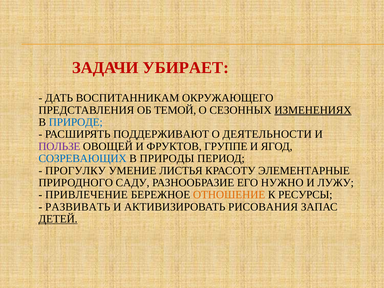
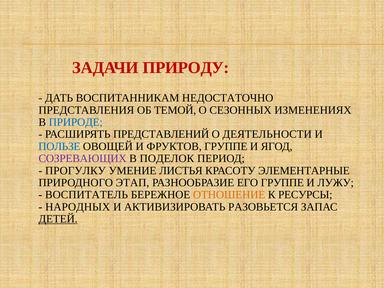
УБИРАЕТ: УБИРАЕТ -> ПРИРОДУ (186, 68)
ОКРУЖАЮЩЕГО: ОКРУЖАЮЩЕГО -> НЕДОСТАТОЧНО (228, 98)
ИЗМЕНЕНИЯХ underline: present -> none (313, 110)
ПОДДЕРЖИВАЮТ: ПОДДЕРЖИВАЮТ -> ПРЕДСТАВЛЕНИЙ (161, 134)
ПОЛЬЗЕ colour: purple -> blue (59, 146)
СОЗРЕВАЮЩИХ colour: blue -> purple (83, 158)
ПРИРОДЫ: ПРИРОДЫ -> ПОДЕЛОК (167, 158)
САДУ: САДУ -> ЭТАП (132, 183)
ЕГО НУЖНО: НУЖНО -> ГРУППЕ (282, 183)
ПРИВЛЕЧЕНИЕ: ПРИВЛЕЧЕНИЕ -> ВОСПИТАТЕЛЬ (87, 195)
РАЗВИВАТЬ: РАЗВИВАТЬ -> НАРОДНЫХ (78, 207)
РИСОВАНИЯ: РИСОВАНИЯ -> РАЗОВЬЕТСЯ (263, 207)
